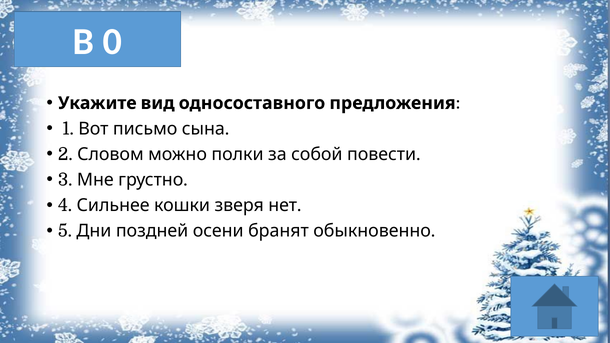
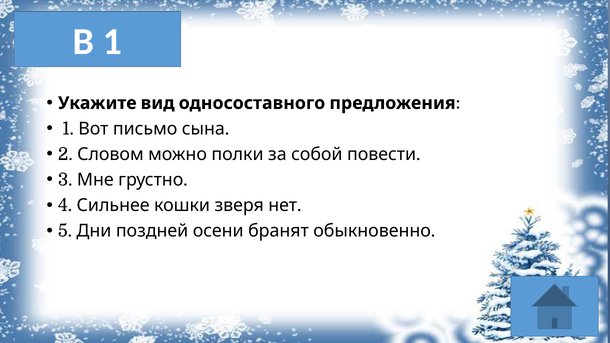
В 0: 0 -> 1 (113, 42)
